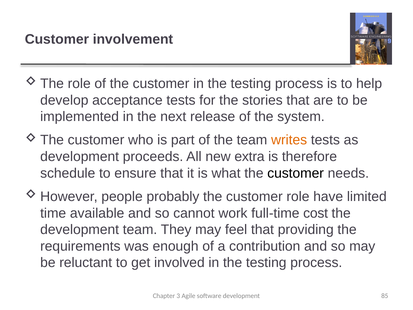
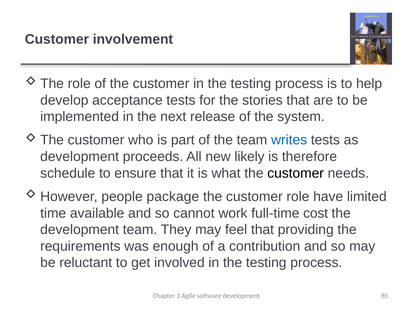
writes colour: orange -> blue (289, 140)
extra: extra -> likely (249, 157)
probably: probably -> package (173, 196)
